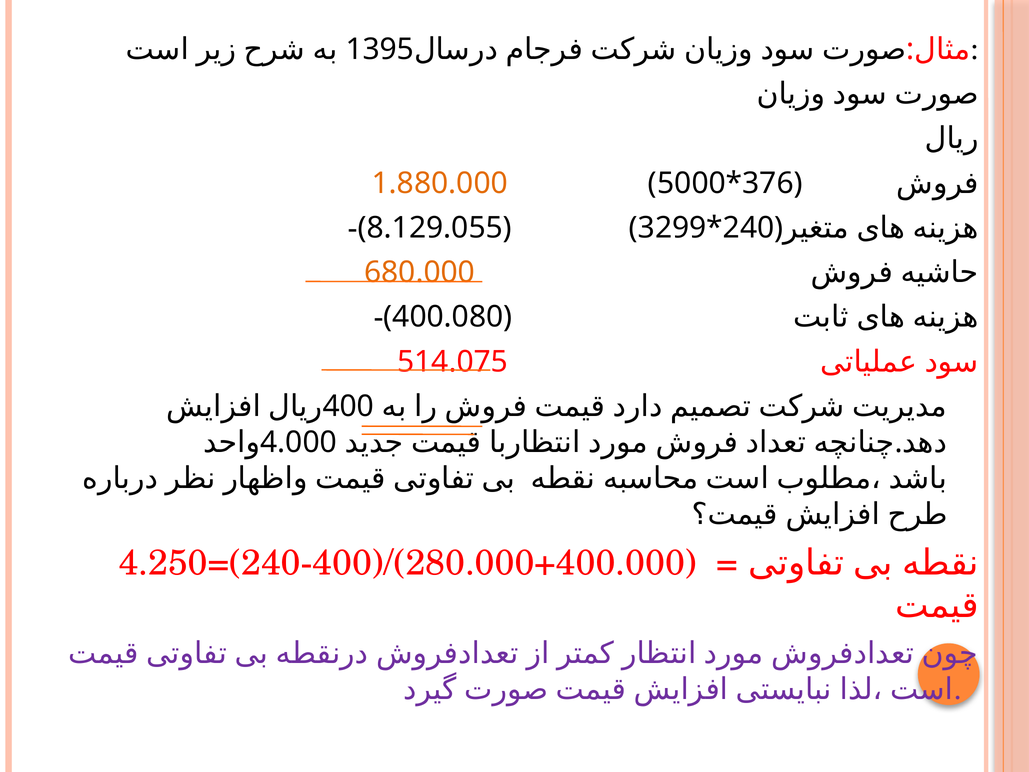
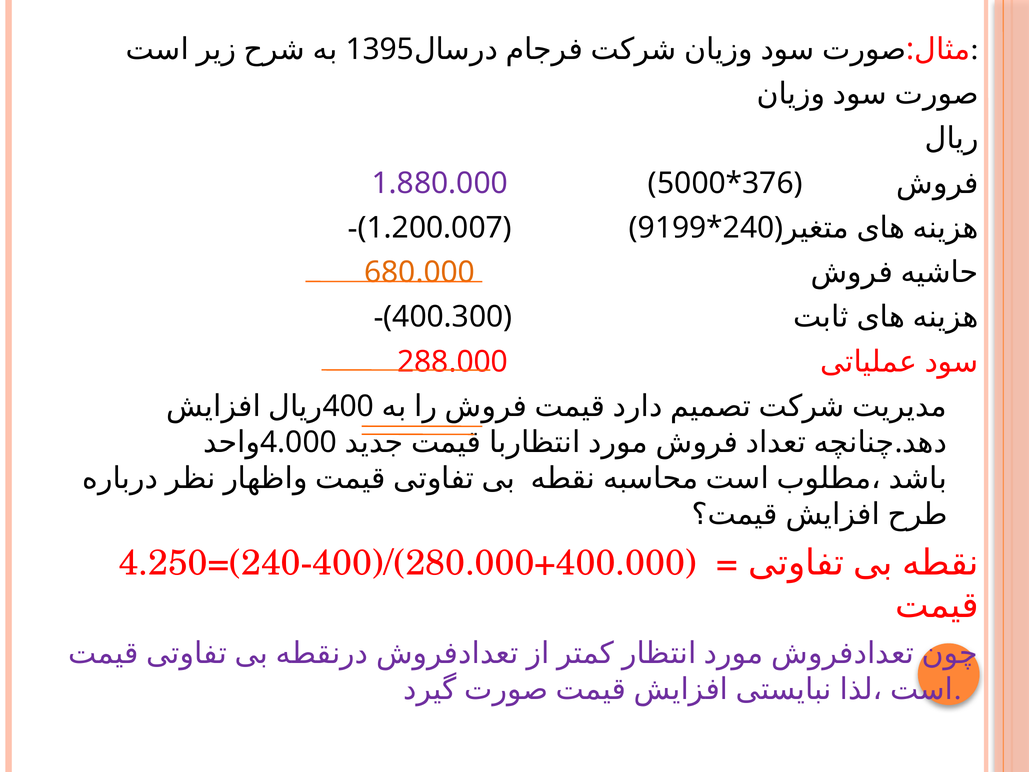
1.880.000 colour: orange -> purple (440, 183)
8.129.055: 8.129.055 -> 1.200.007 (435, 228)
3299: 3299 -> 9199 (672, 228)
400.080: 400.080 -> 400.300 (448, 317)
514.075: 514.075 -> 288.000 (453, 362)
